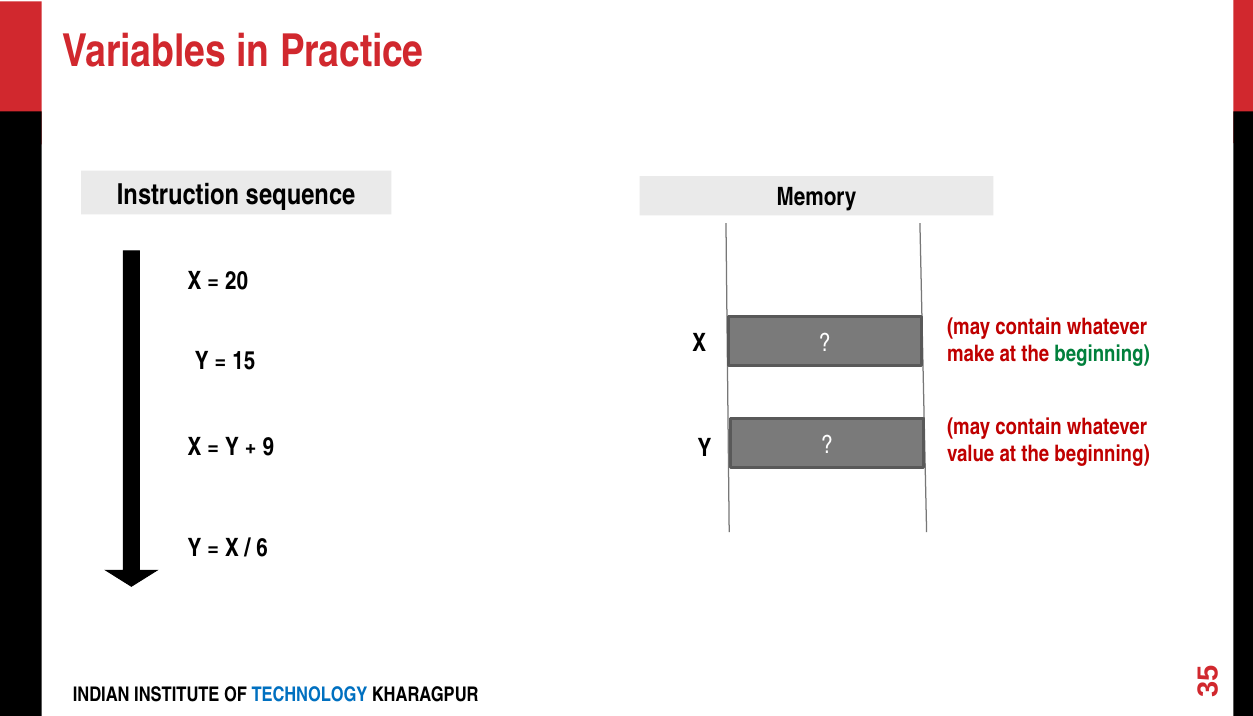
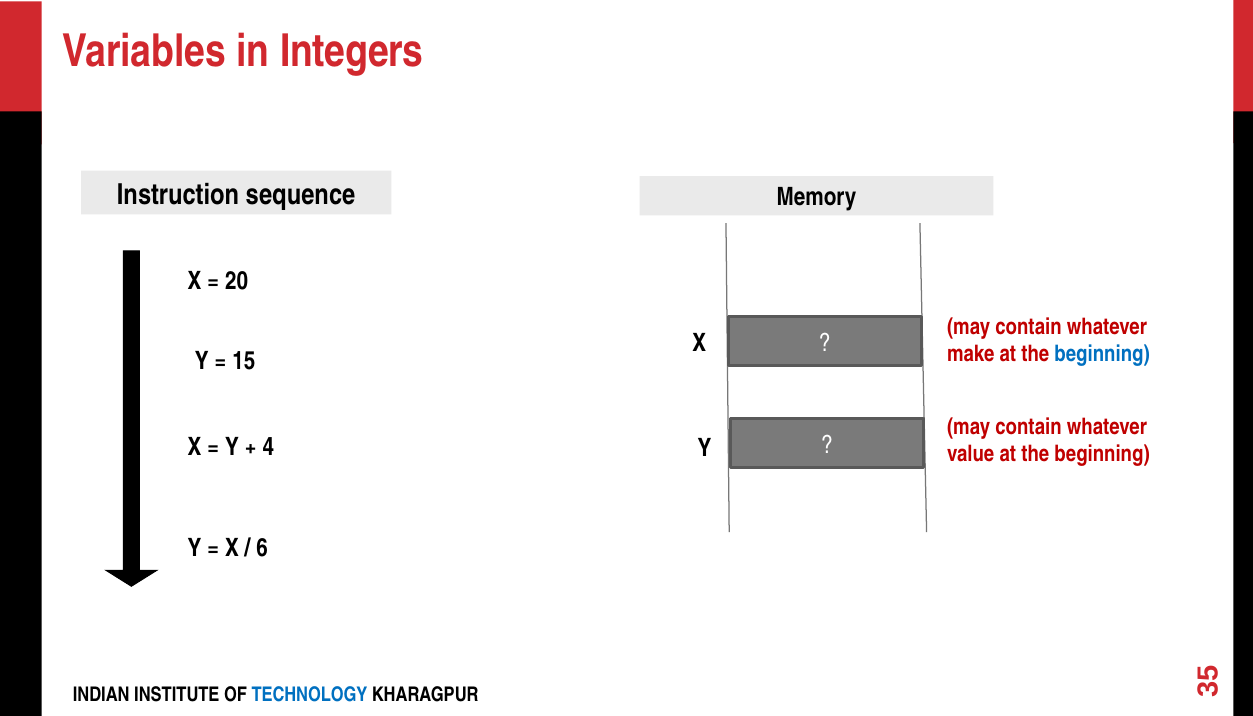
Practice: Practice -> Integers (352, 51)
beginning colour: green -> blue (1102, 354)
9: 9 -> 4 (268, 448)
